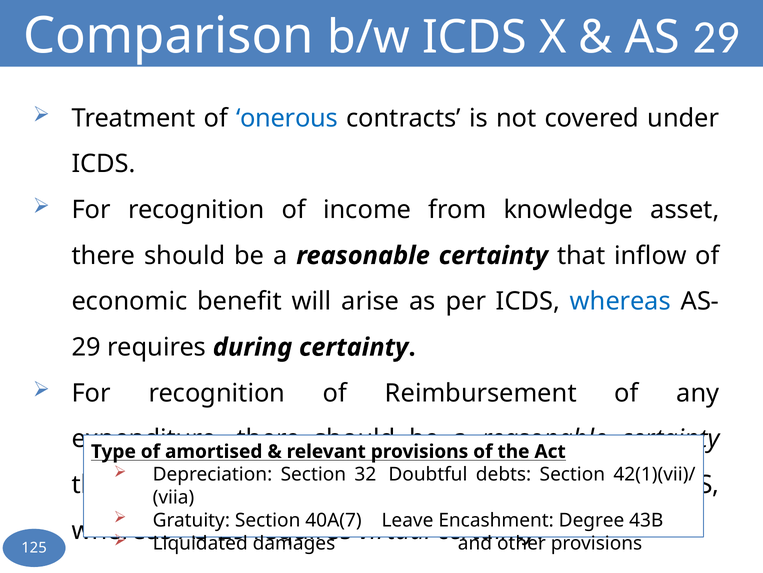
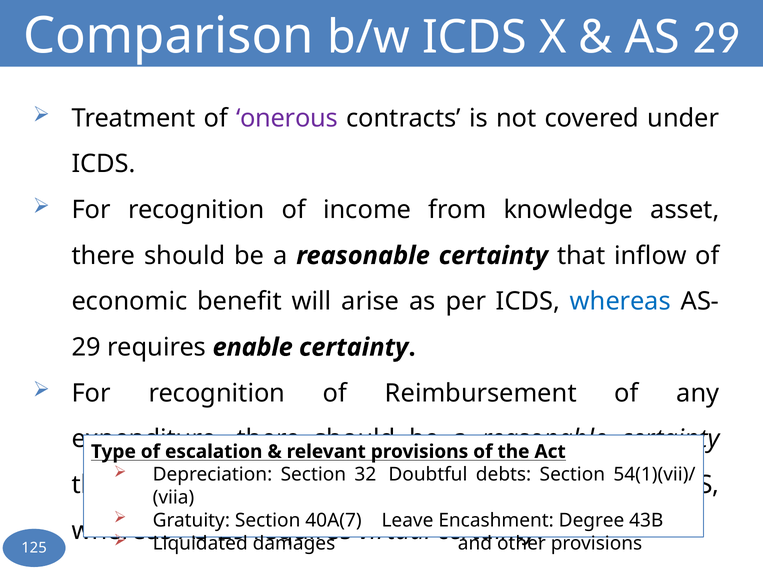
onerous colour: blue -> purple (287, 118)
during: during -> enable (253, 347)
amortised: amortised -> escalation (214, 451)
42(1)(vii)/: 42(1)(vii)/ -> 54(1)(vii)/ (655, 474)
